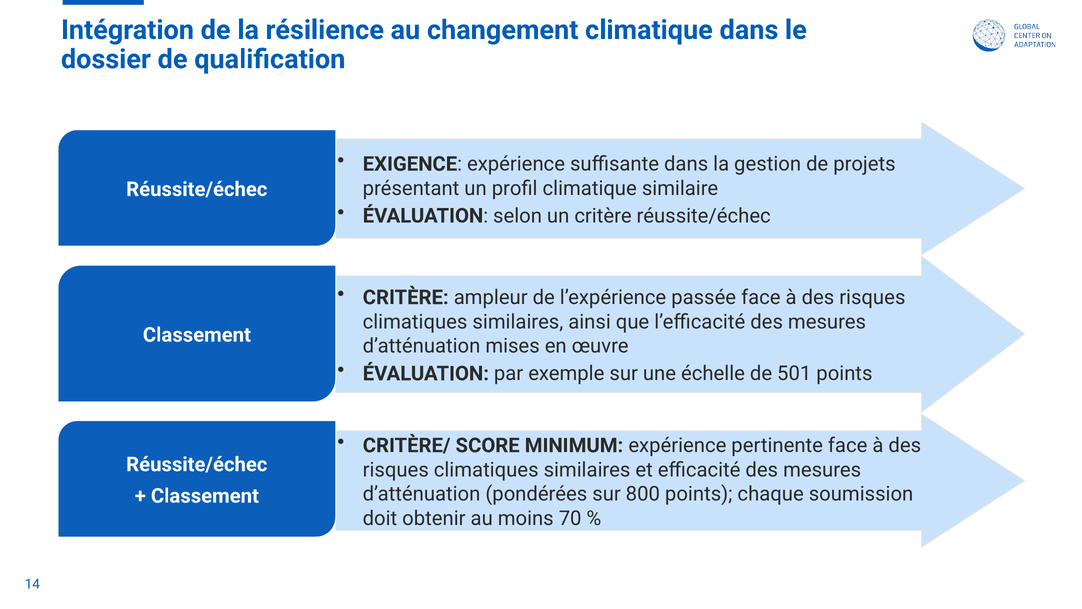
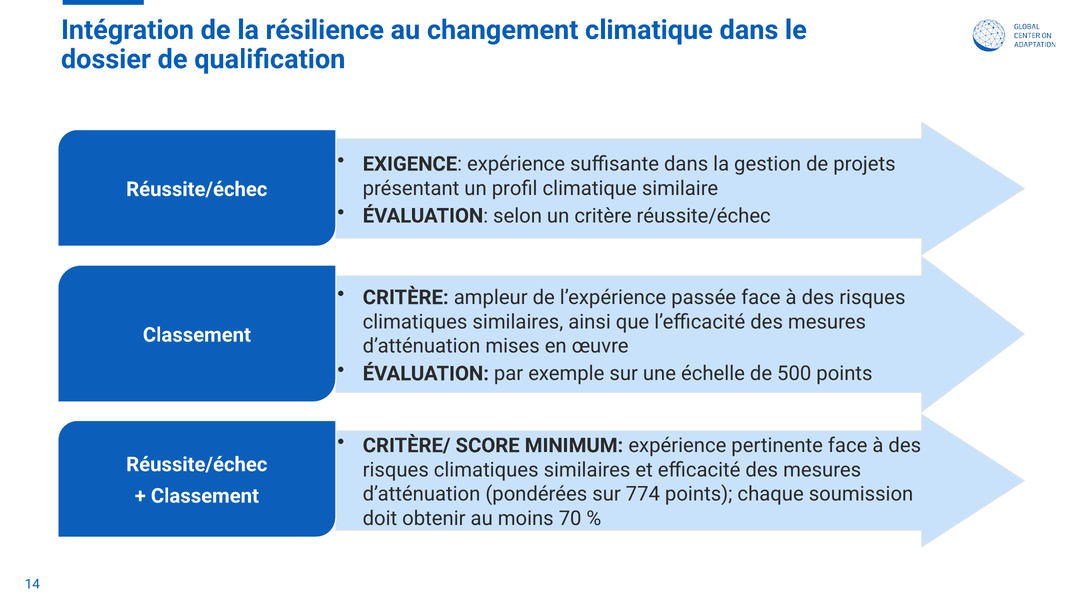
501: 501 -> 500 (794, 373)
800: 800 -> 774 (643, 494)
